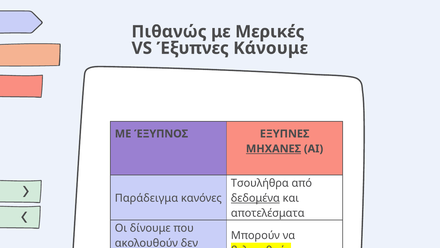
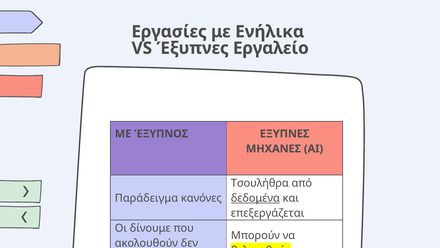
Πιθανώς: Πιθανώς -> Εργασίες (169, 32)
Μερικές: Μερικές -> Ενήλικα (270, 32)
Κάνουμε: Κάνουμε -> Εργαλείο (271, 48)
ΜΗΧΑΝΕΣ underline: present -> none (273, 148)
αποτελέσματα: αποτελέσματα -> επεξεργάζεται (268, 213)
